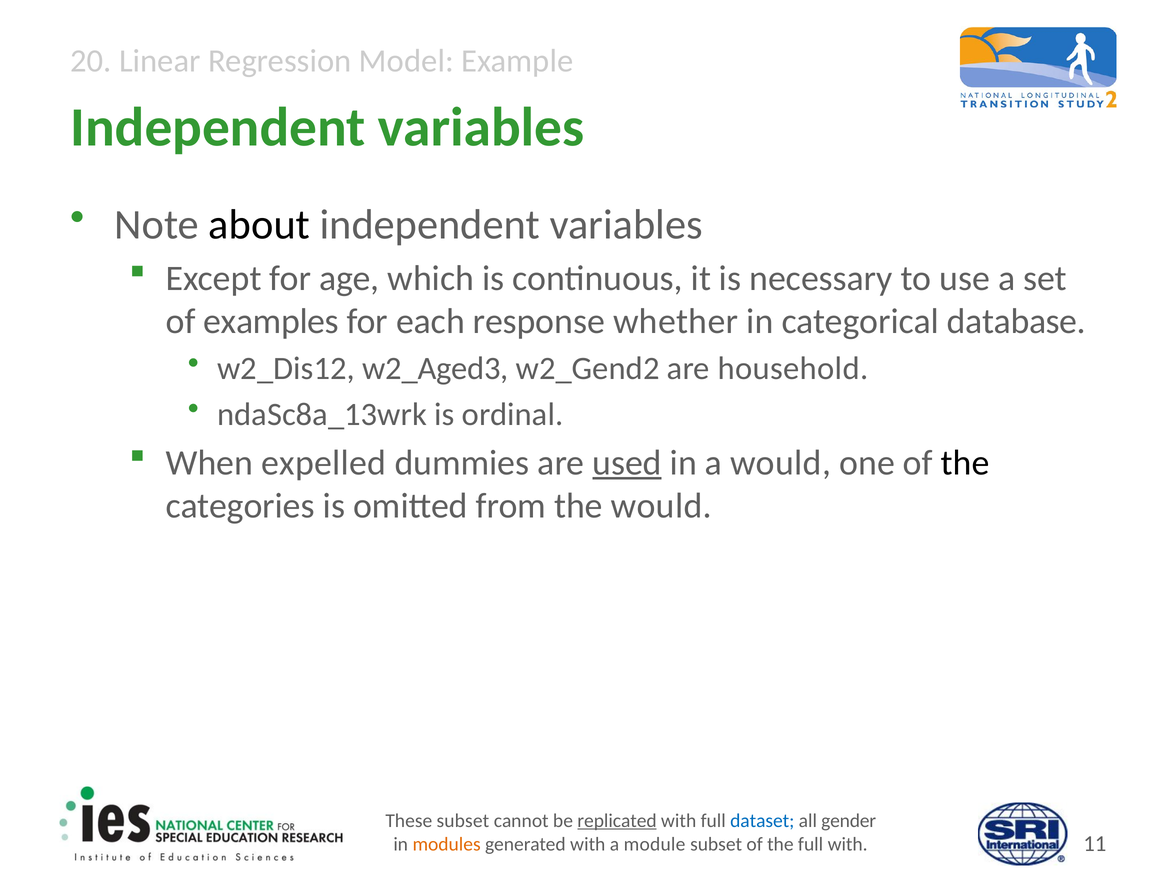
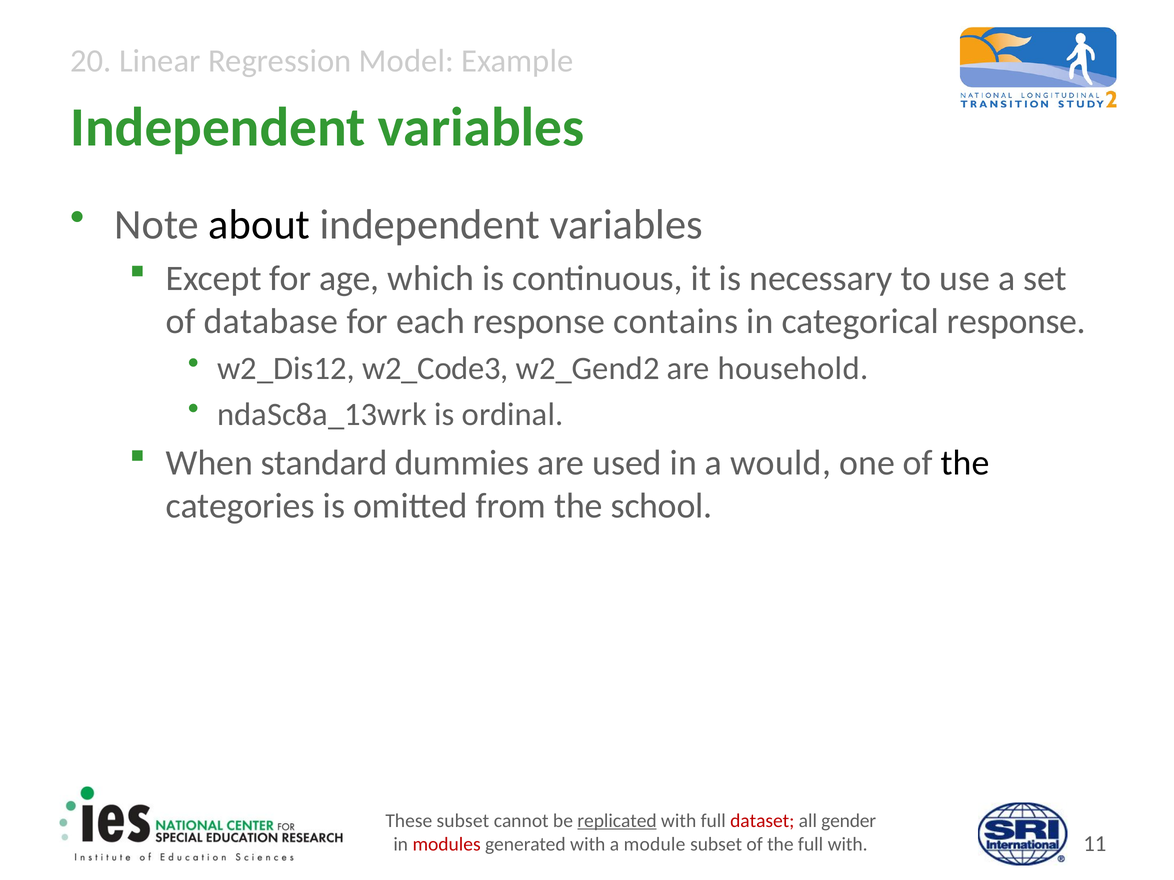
examples: examples -> database (271, 322)
whether: whether -> contains (676, 322)
categorical database: database -> response (1016, 322)
w2_Aged3: w2_Aged3 -> w2_Code3 (435, 369)
expelled: expelled -> standard (324, 463)
used underline: present -> none (627, 463)
the would: would -> school (662, 506)
dataset colour: blue -> red (762, 821)
modules colour: orange -> red (447, 845)
